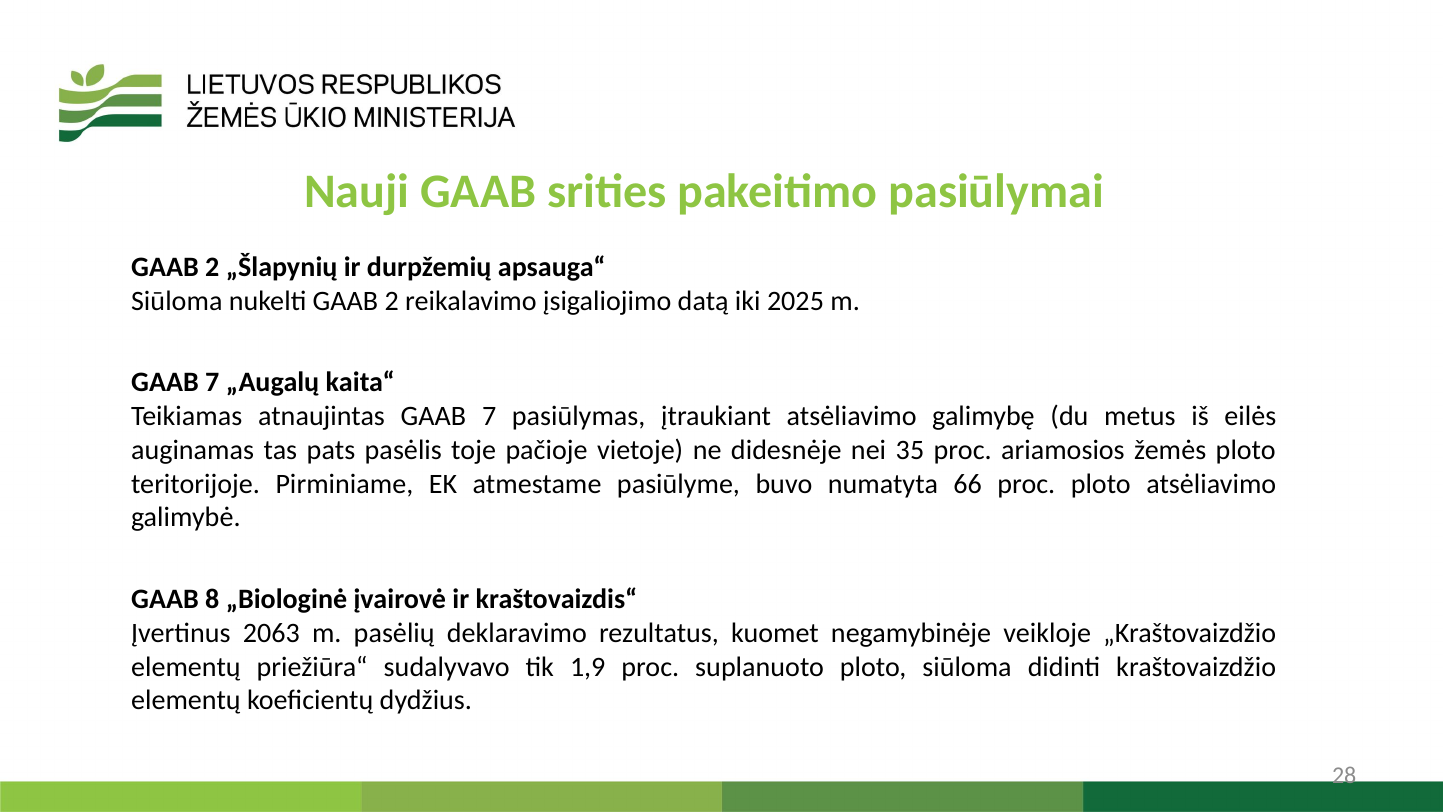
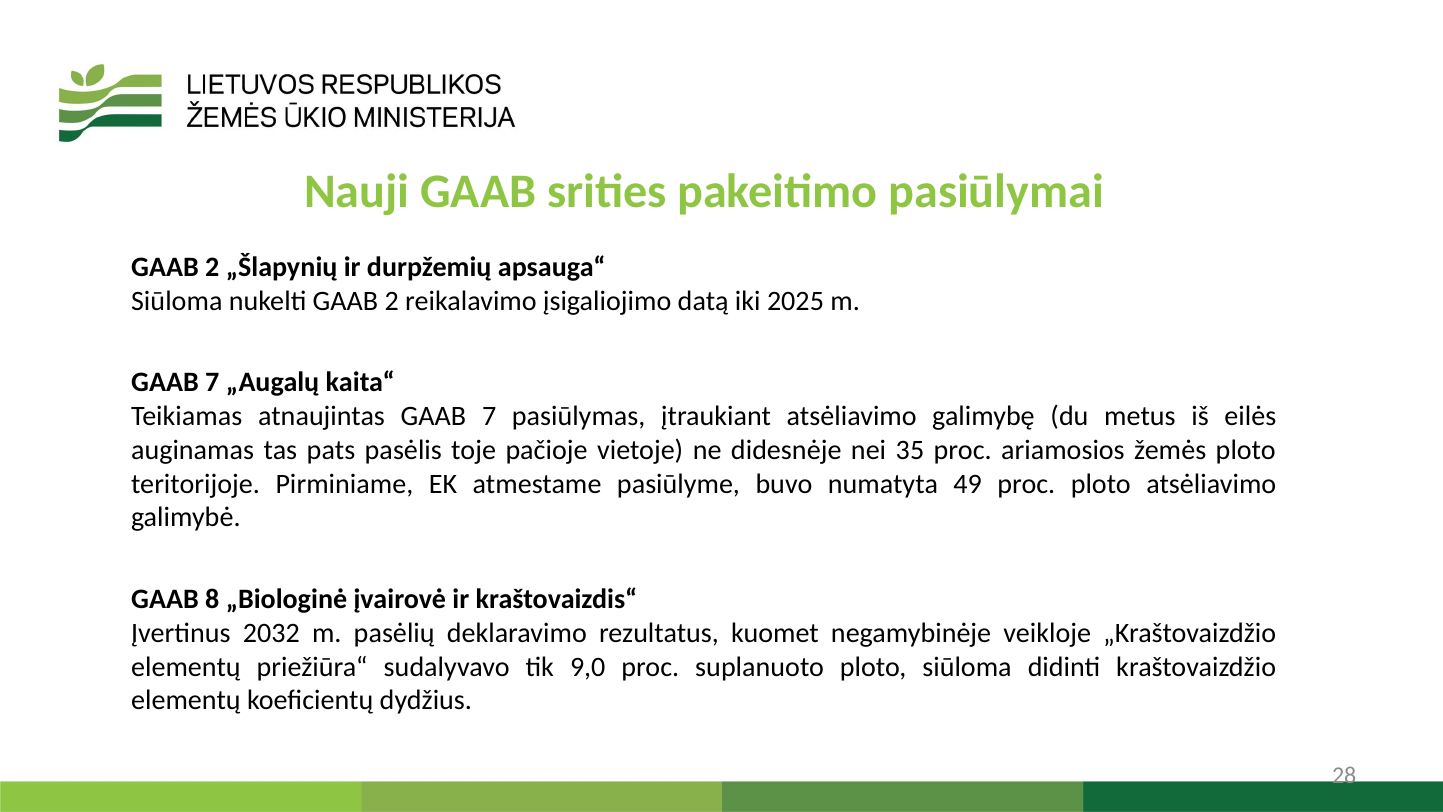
66: 66 -> 49 (968, 484)
2063: 2063 -> 2032 (271, 633)
1,9: 1,9 -> 9,0 (588, 667)
